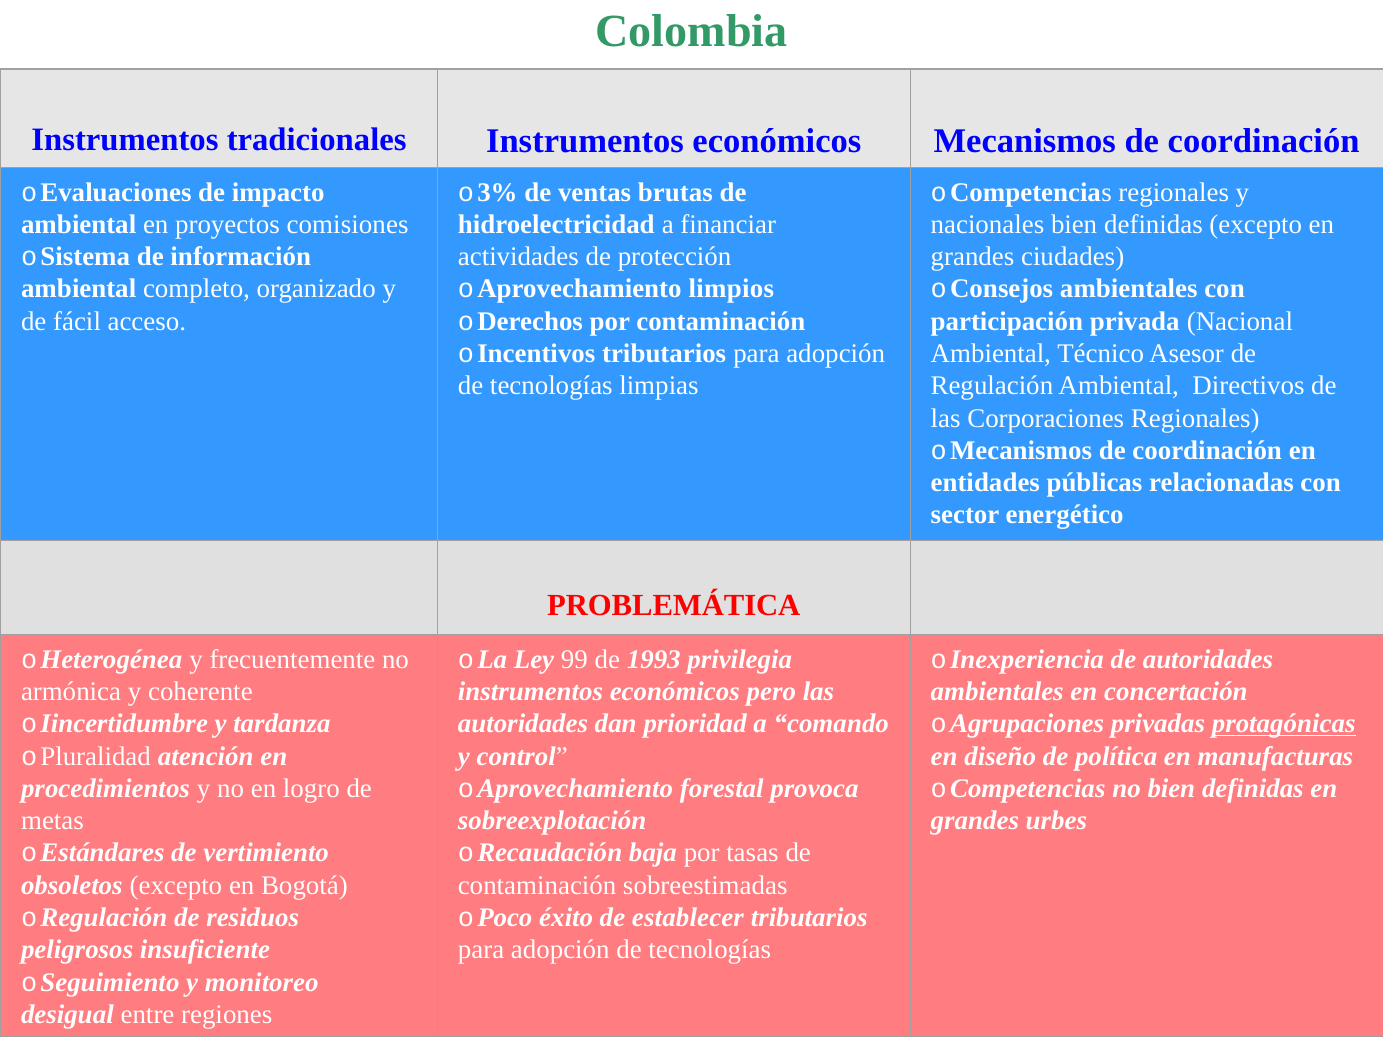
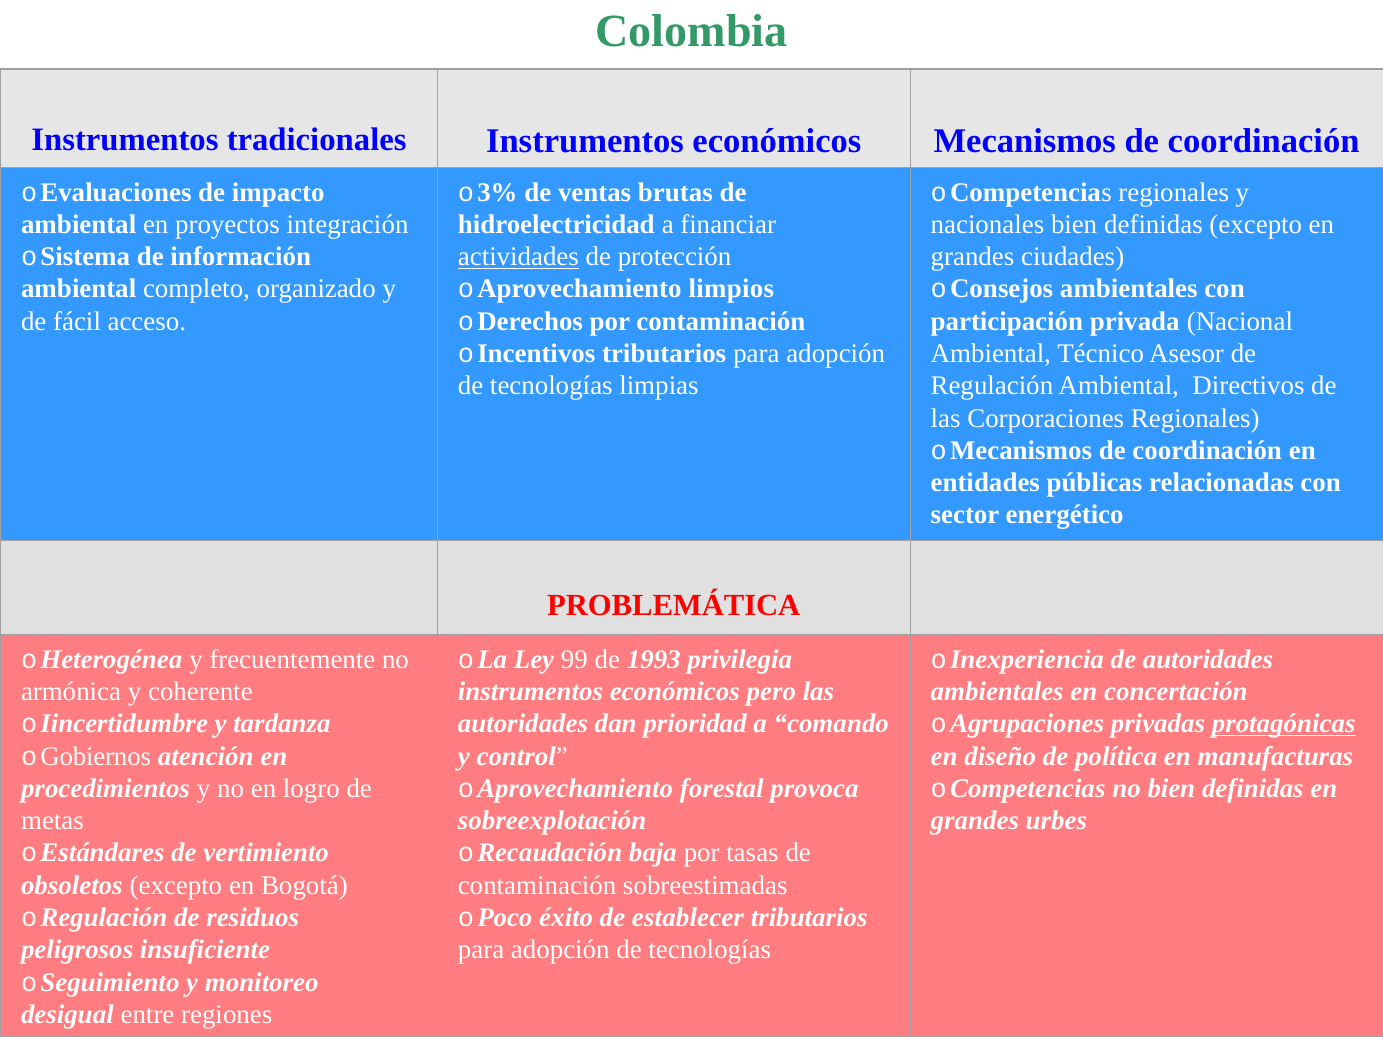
comisiones: comisiones -> integración (348, 225)
actividades underline: none -> present (518, 257)
Pluralidad: Pluralidad -> Gobiernos (96, 756)
